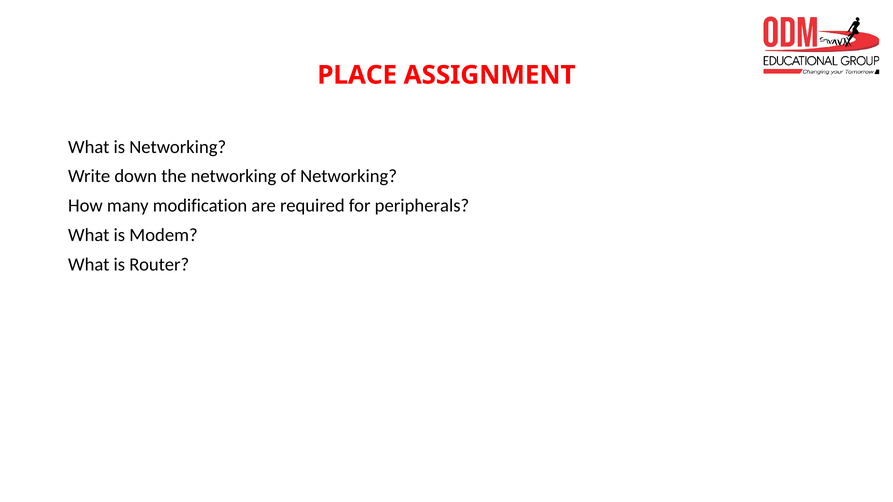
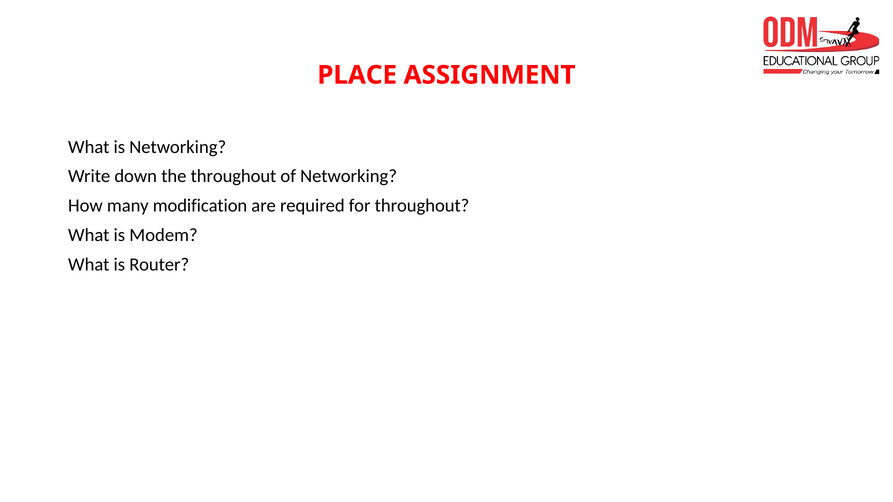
the networking: networking -> throughout (234, 176)
for peripherals: peripherals -> throughout (422, 206)
